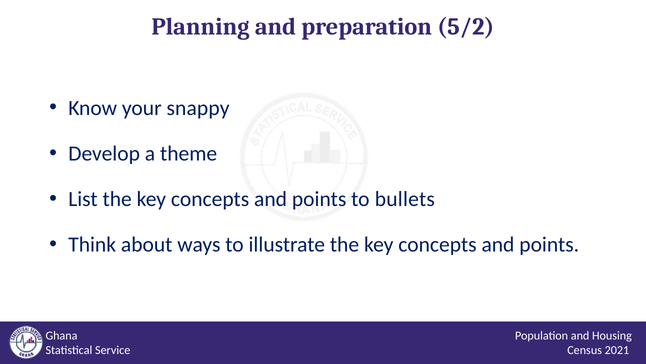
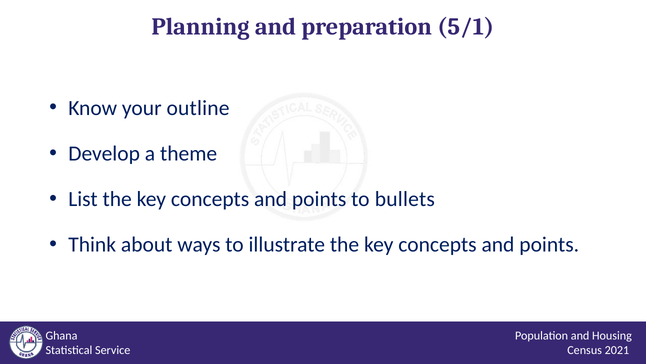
5/2: 5/2 -> 5/1 (466, 27)
snappy: snappy -> outline (198, 108)
